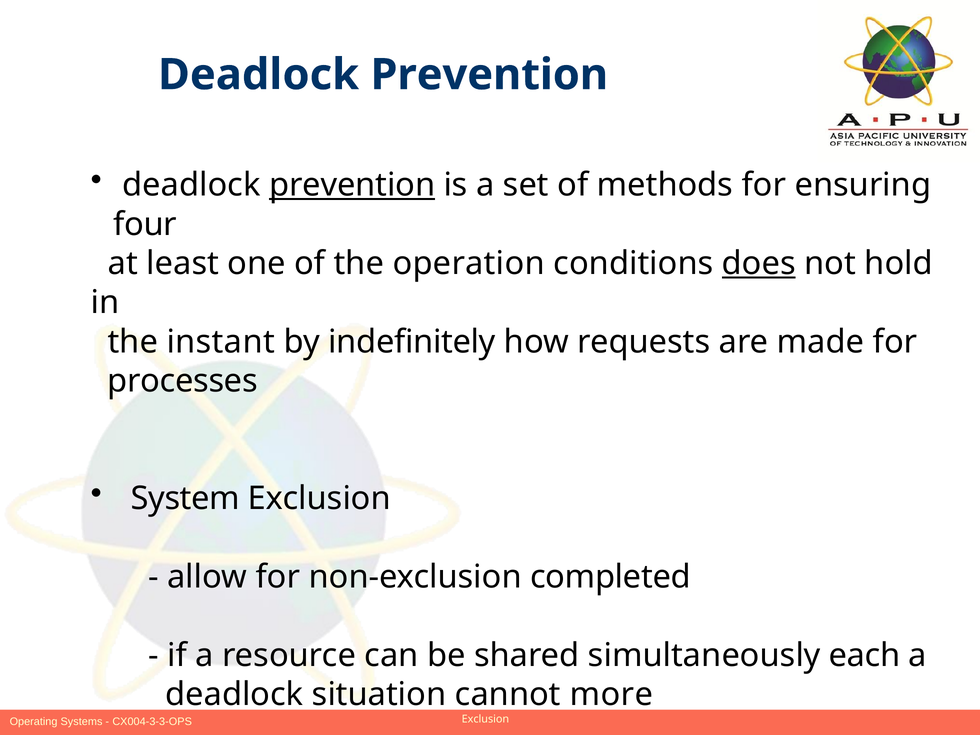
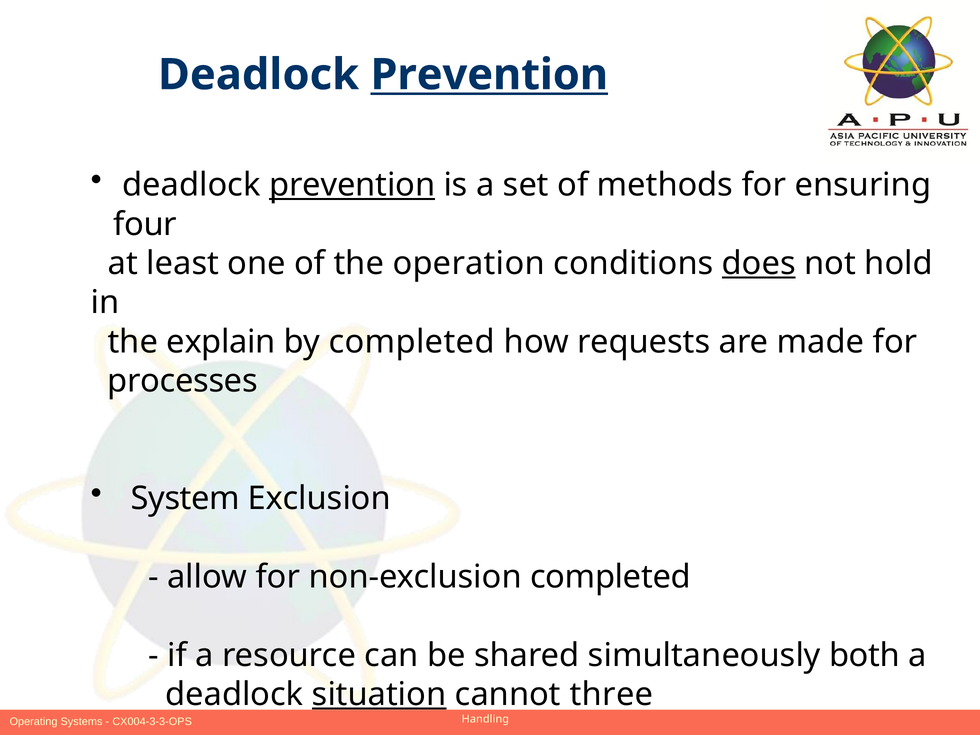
Prevention underline: none -> present (489, 75)
instant: instant -> explain (221, 342)
by indefinitely: indefinitely -> completed (412, 342)
each: each -> both (865, 655)
situation underline: none -> present (379, 695)
more: more -> three (611, 695)
Exclusion: Exclusion -> Handling (485, 719)
